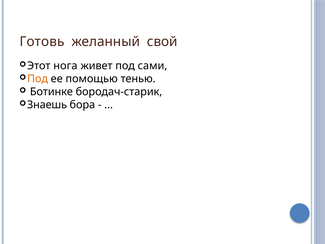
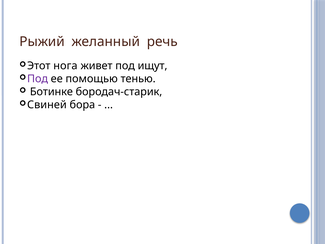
Готовь: Готовь -> Рыжий (42, 42)
свой: свой -> речь (162, 42)
сами: сами -> ищут (153, 66)
Под colour: orange -> purple (38, 79)
Знаешь: Знаешь -> Свиней (47, 105)
